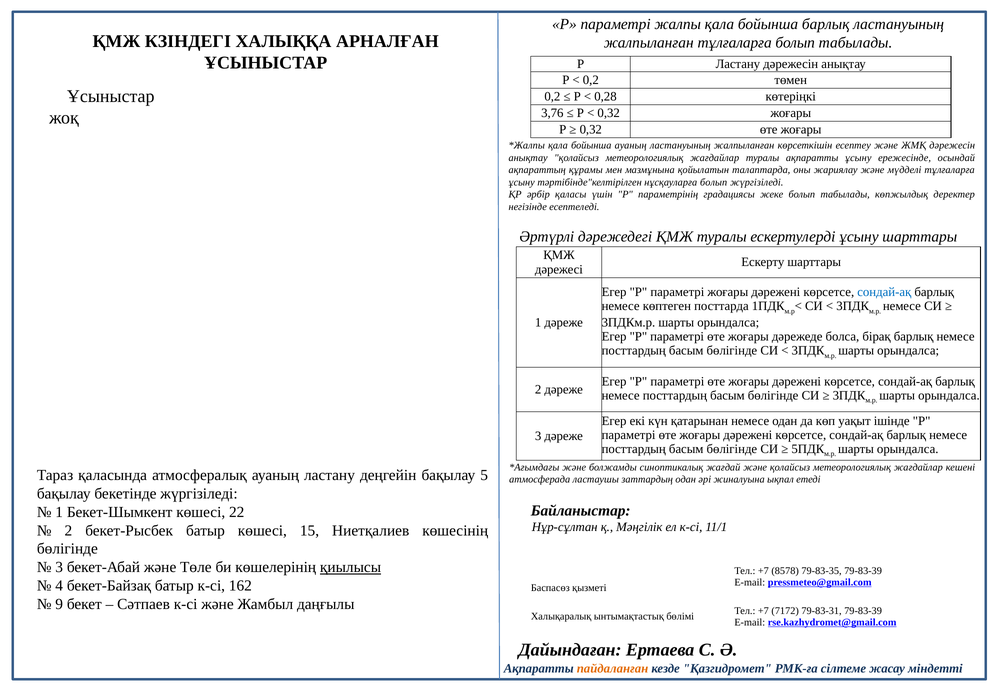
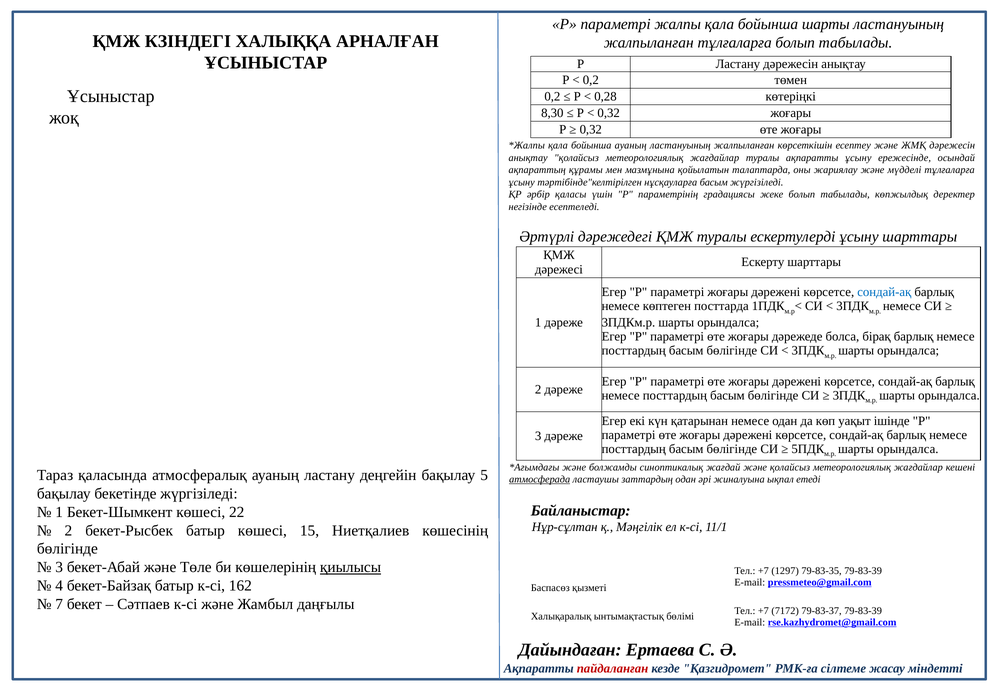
бойынша барлық: барлық -> шарты (826, 24)
3,76: 3,76 -> 8,30 (552, 113)
нұсқауларға болып: болып -> басым (714, 183)
атмосферада underline: none -> present (540, 480)
8578: 8578 -> 1297 (785, 571)
9: 9 -> 7 (59, 605)
79-83-31: 79-83-31 -> 79-83-37 (822, 611)
пайдаланған colour: orange -> red (613, 669)
